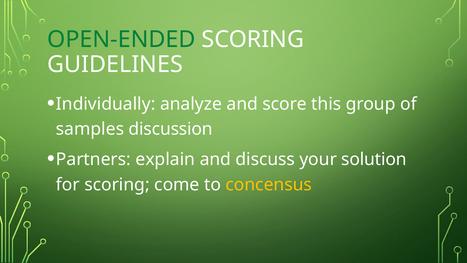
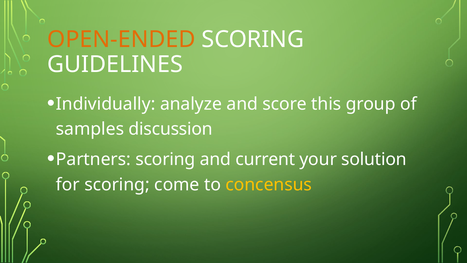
OPEN-ENDED colour: green -> orange (121, 39)
Partners explain: explain -> scoring (165, 159)
discuss: discuss -> current (265, 159)
